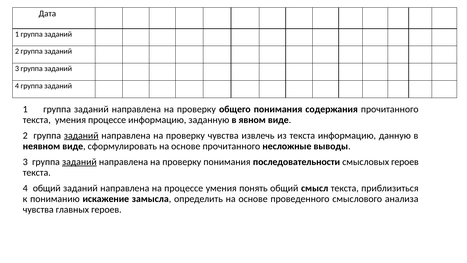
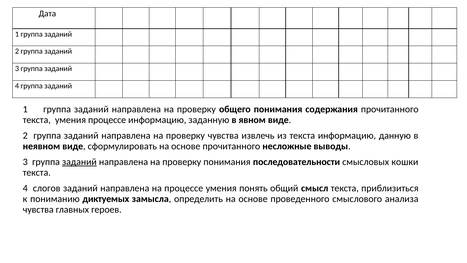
заданий underline: present -> none (81, 135)
смысловых героев: героев -> кошки (405, 162)
4 общий: общий -> слогов (47, 188)
искажение: искажение -> диктуемых (106, 199)
